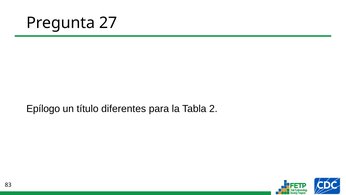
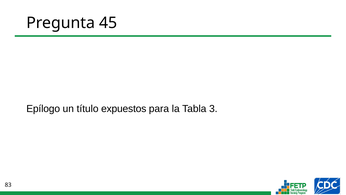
27: 27 -> 45 (108, 23)
diferentes: diferentes -> expuestos (124, 108)
2: 2 -> 3 (213, 108)
